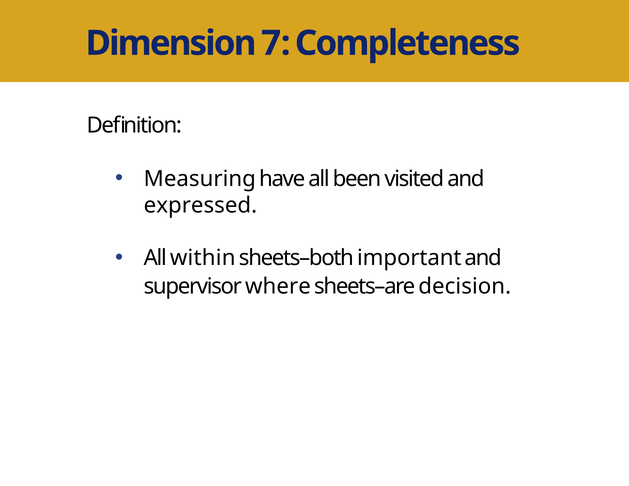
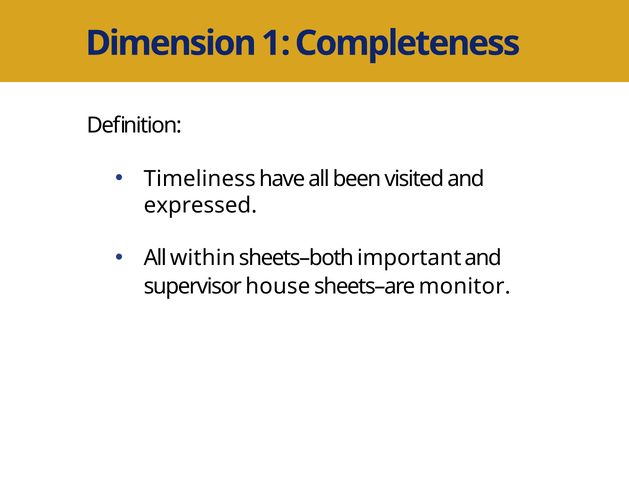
7: 7 -> 1 (276, 43)
Measuring: Measuring -> Timeliness (200, 179)
where: where -> house (278, 287)
decision: decision -> monitor (465, 287)
